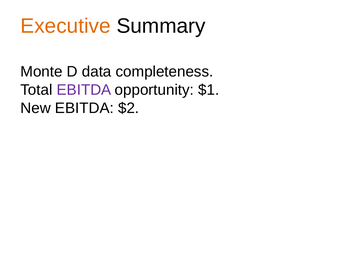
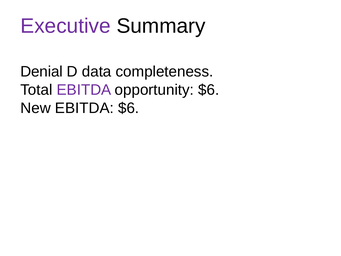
Executive colour: orange -> purple (66, 26)
Monte: Monte -> Denial (42, 72)
opportunity $1: $1 -> $6 (209, 90)
EBITDA $2: $2 -> $6 (129, 108)
